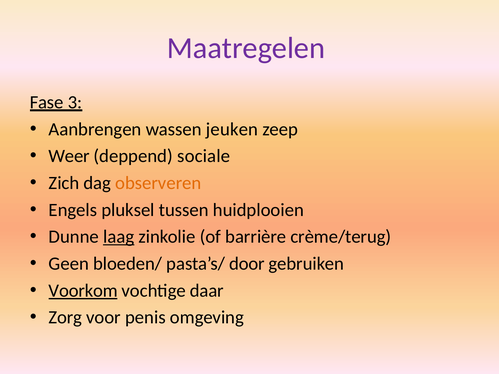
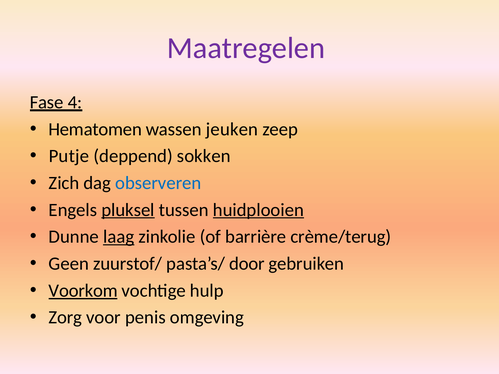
3: 3 -> 4 (75, 102)
Aanbrengen: Aanbrengen -> Hematomen (95, 129)
Weer: Weer -> Putje (69, 156)
sociale: sociale -> sokken (204, 156)
observeren colour: orange -> blue (158, 183)
pluksel underline: none -> present (128, 210)
huidplooien underline: none -> present (258, 210)
bloeden/: bloeden/ -> zuurstof/ (128, 264)
daar: daar -> hulp (207, 291)
